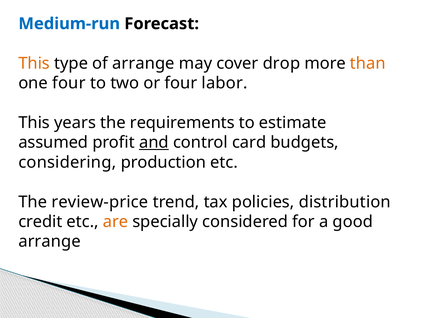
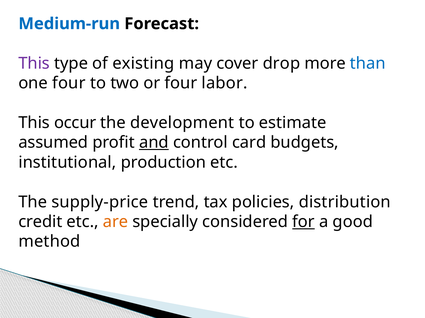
This colour: orange -> purple (34, 63)
of arrange: arrange -> existing (143, 63)
than colour: orange -> blue (368, 63)
years: years -> occur (75, 123)
requirements: requirements -> development (182, 123)
considering: considering -> institutional (67, 163)
review-price: review-price -> supply-price (100, 202)
for underline: none -> present (304, 222)
arrange: arrange -> method (50, 242)
